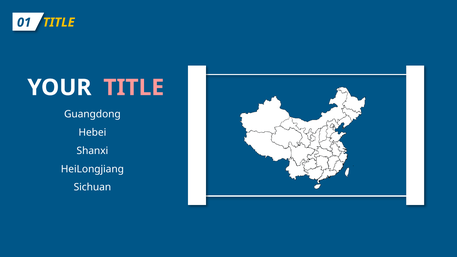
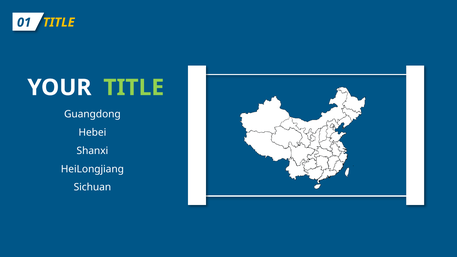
TITLE colour: pink -> light green (134, 88)
